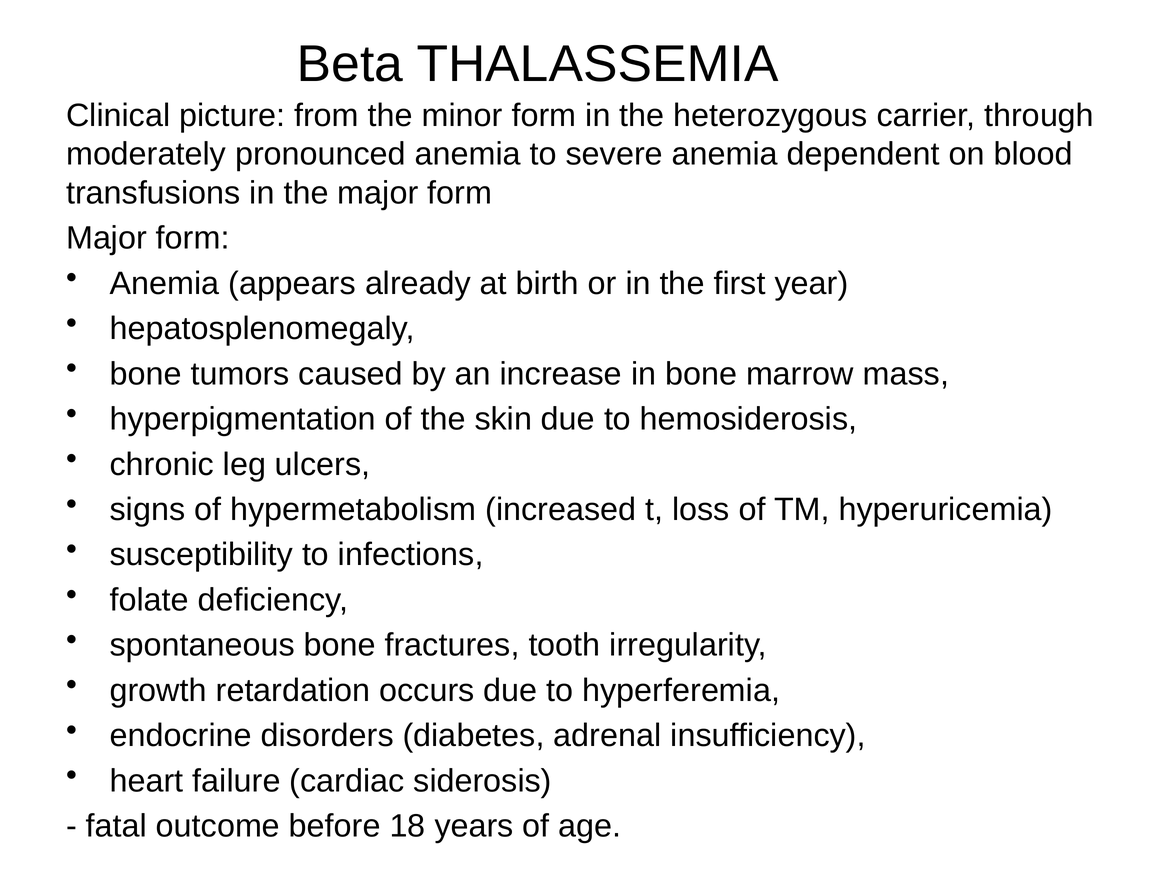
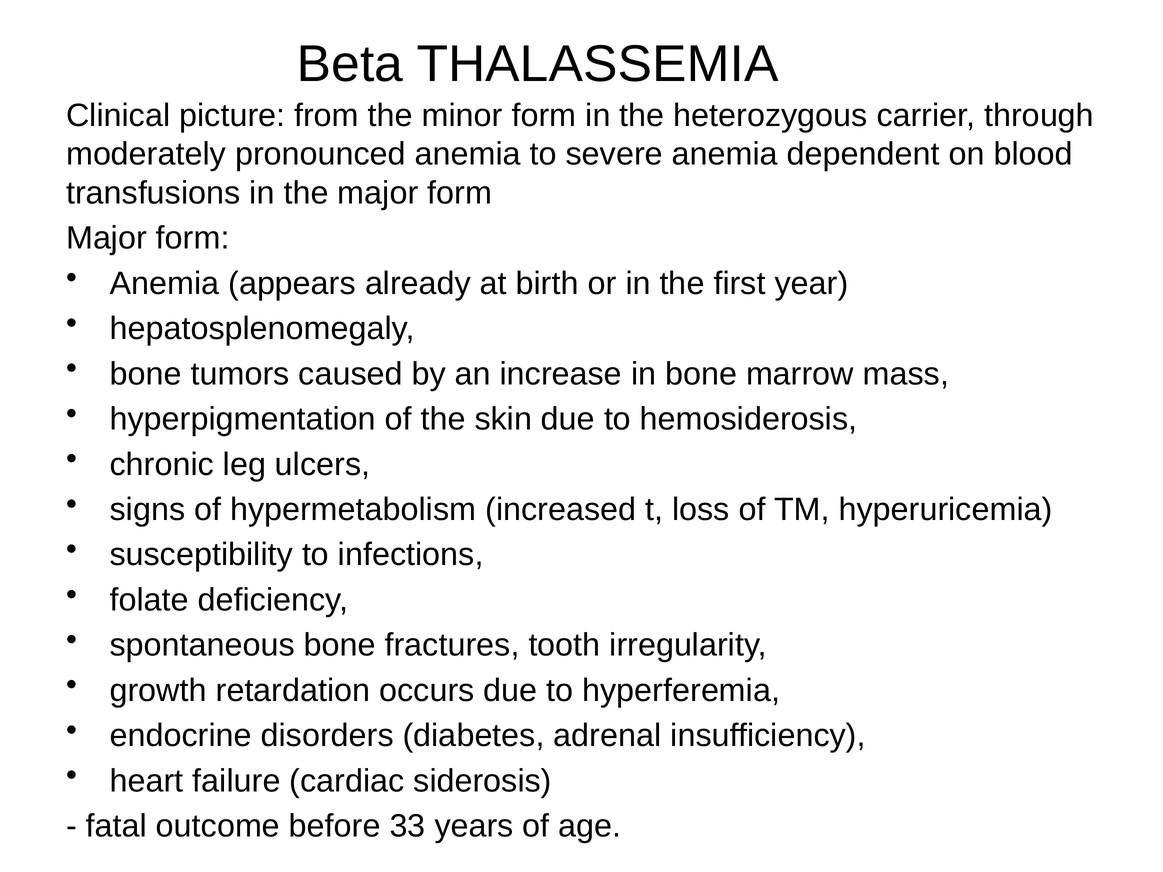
18: 18 -> 33 (407, 826)
